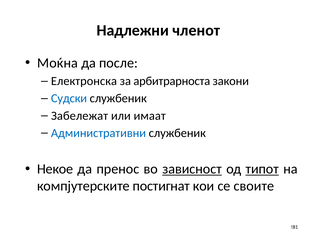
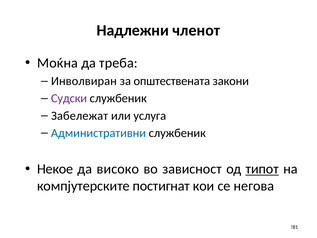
после: после -> треба (118, 63)
Електронска: Електронска -> Инволвиран (84, 81)
арбитрарноста: арбитрарноста -> општествената (172, 81)
Судски colour: blue -> purple (69, 98)
имаат: имаат -> услуга (150, 116)
пренос: пренос -> високо (118, 169)
зависност underline: present -> none (192, 169)
своите: своите -> негова (254, 186)
